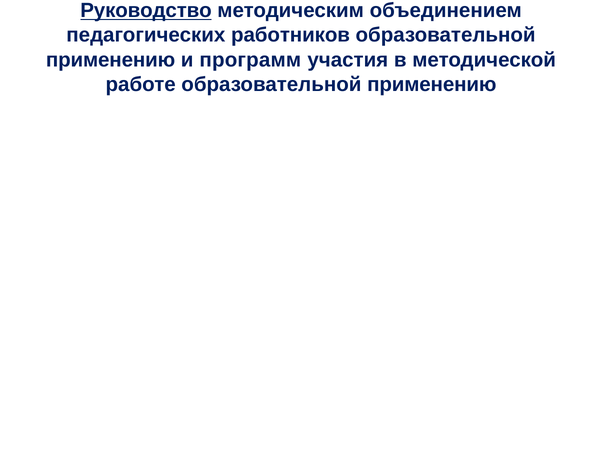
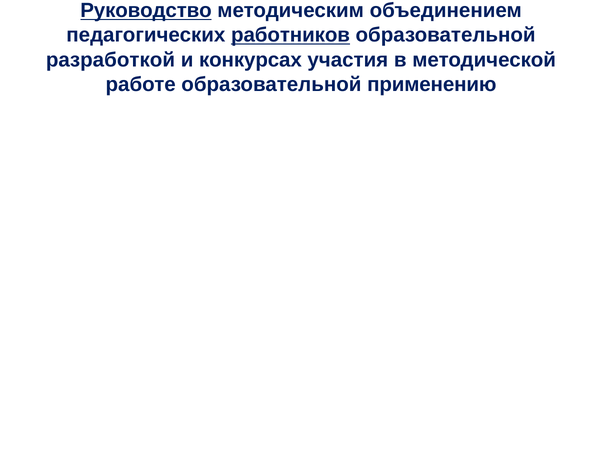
работников underline: none -> present (291, 35)
применению: применению -> разработкой (110, 60)
программ: программ -> конкурсах (250, 60)
